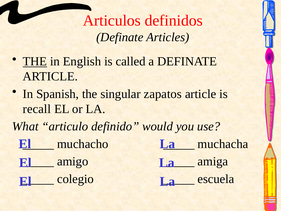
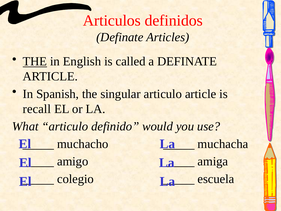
singular zapatos: zapatos -> articulo (163, 94)
